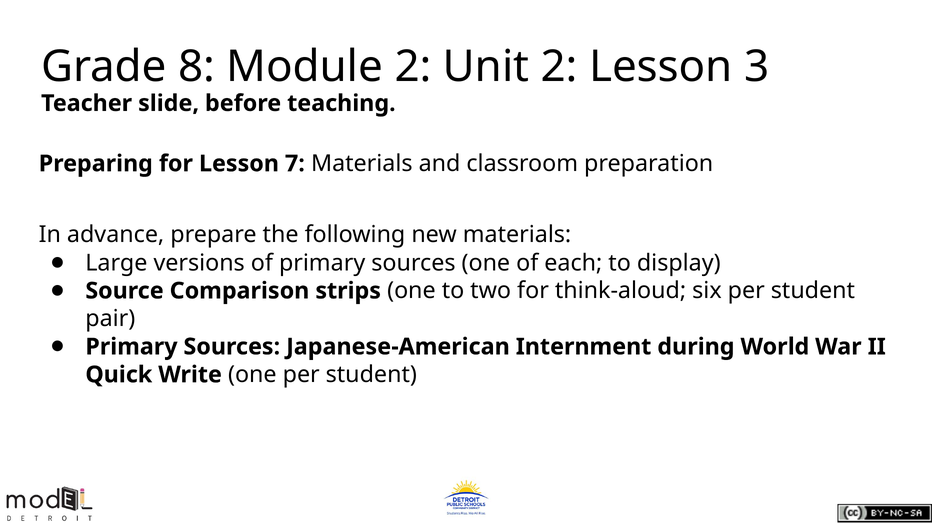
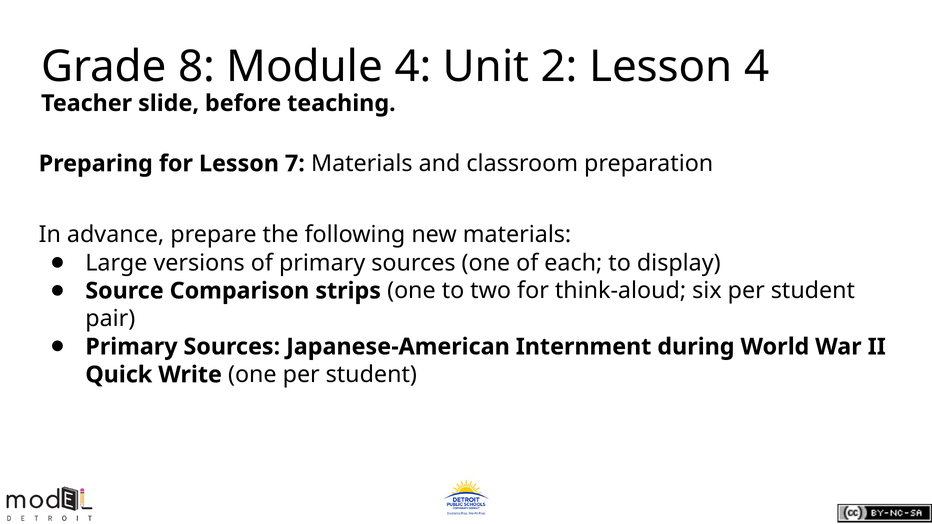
Module 2: 2 -> 4 (413, 67)
Lesson 3: 3 -> 4 (757, 67)
